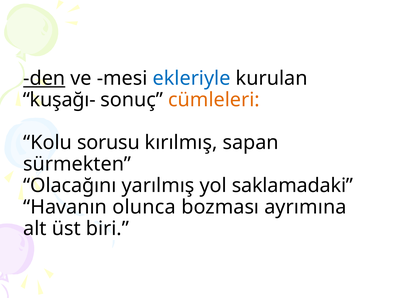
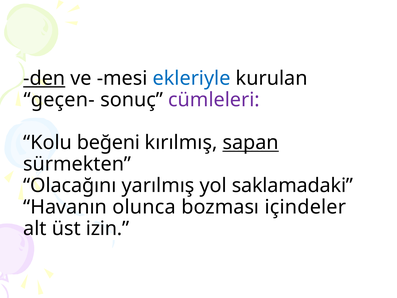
kuşağı-: kuşağı- -> geçen- (59, 100)
cümleleri colour: orange -> purple (214, 100)
sorusu: sorusu -> beğeni (108, 143)
sapan underline: none -> present (251, 143)
ayrımına: ayrımına -> içindeler (305, 207)
biri: biri -> izin (107, 228)
